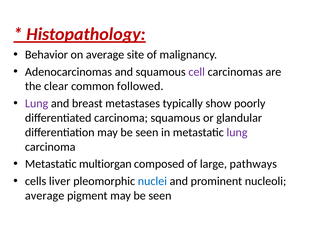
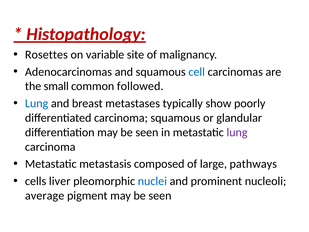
Behavior: Behavior -> Rosettes (46, 55)
on average: average -> variable (105, 55)
cell colour: purple -> blue (197, 72)
clear: clear -> small (56, 86)
Lung colour: purple -> blue (37, 103)
multiorgan: multiorgan -> metastasis (105, 164)
